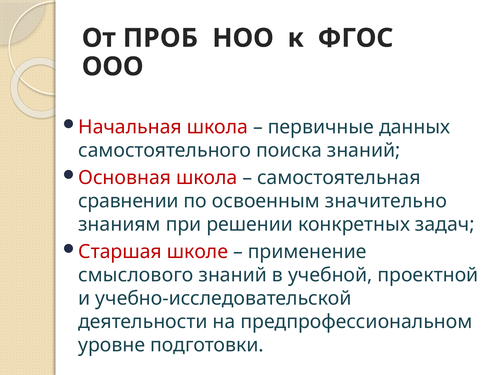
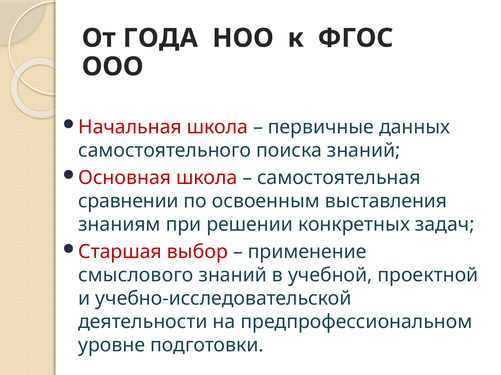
ПРОБ: ПРОБ -> ГОДА (160, 38)
значительно: значительно -> выставления (386, 202)
школе: школе -> выбор (197, 252)
